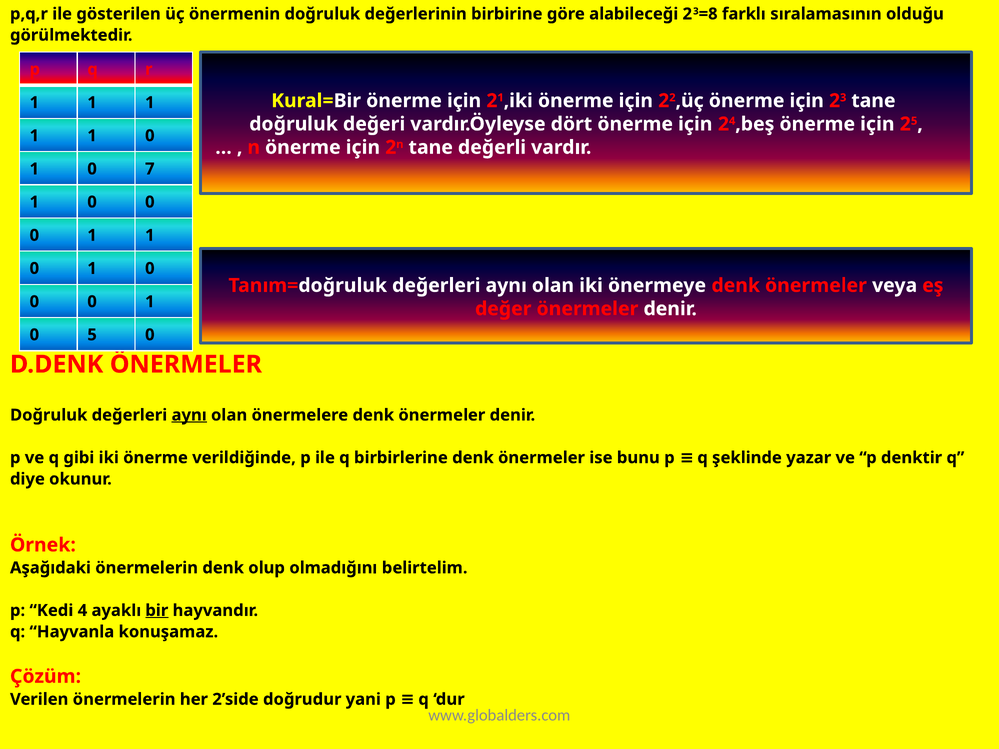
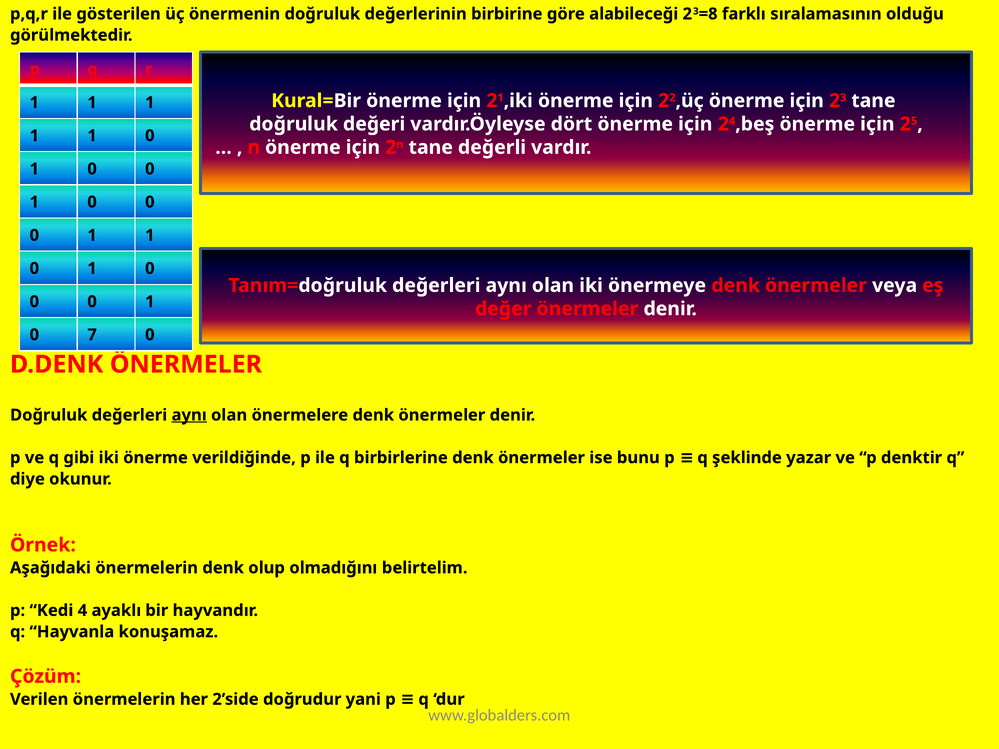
7: 7 -> 0 (150, 169)
5: 5 -> 7 (92, 335)
bir underline: present -> none (157, 611)
